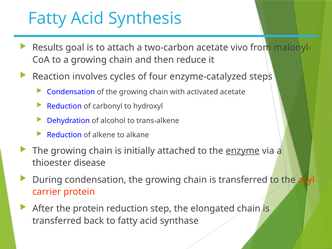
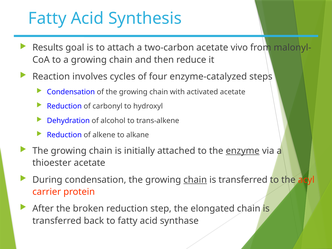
thioester disease: disease -> acetate (90, 163)
chain underline: none -> present (195, 180)
the protein: protein -> broken (88, 209)
